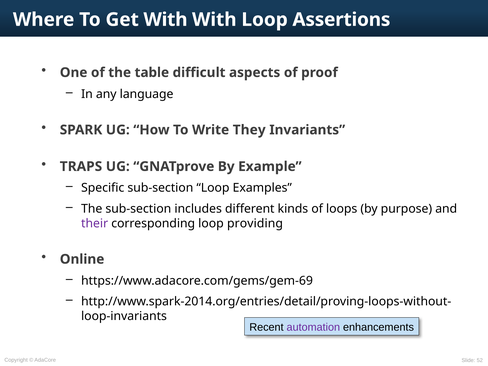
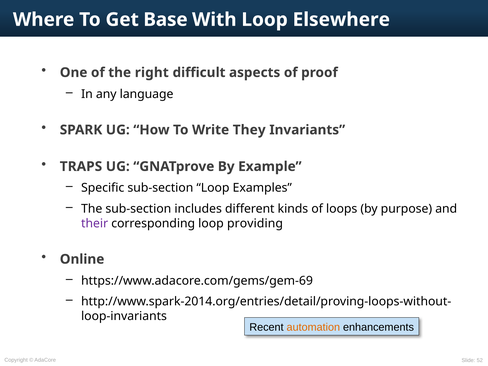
Get With: With -> Base (166, 20)
Assertions: Assertions -> Elsewhere (341, 20)
table: table -> right (152, 73)
automation colour: purple -> orange (313, 327)
